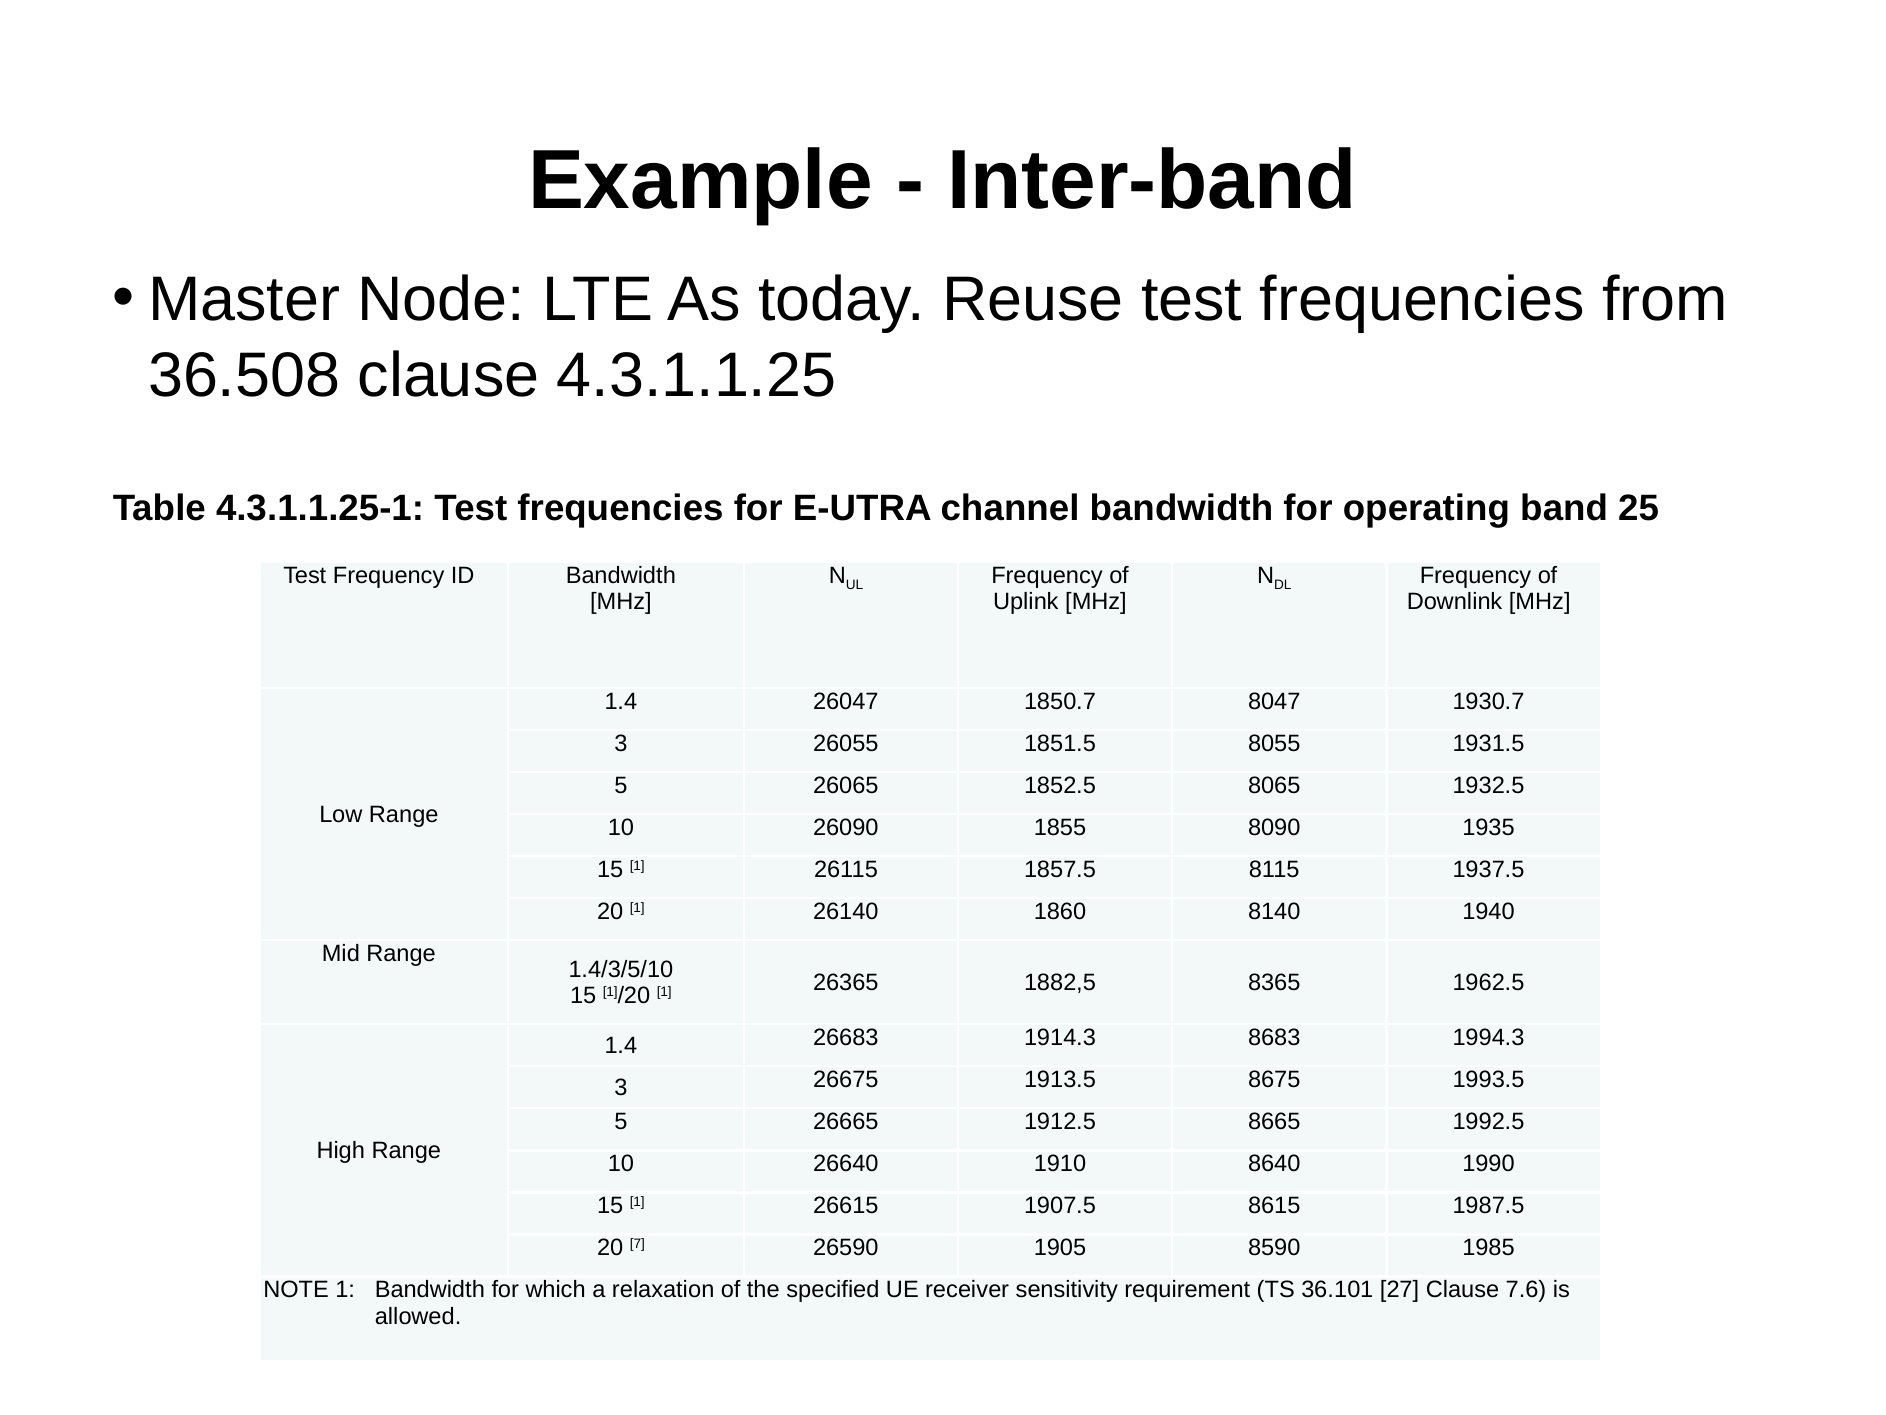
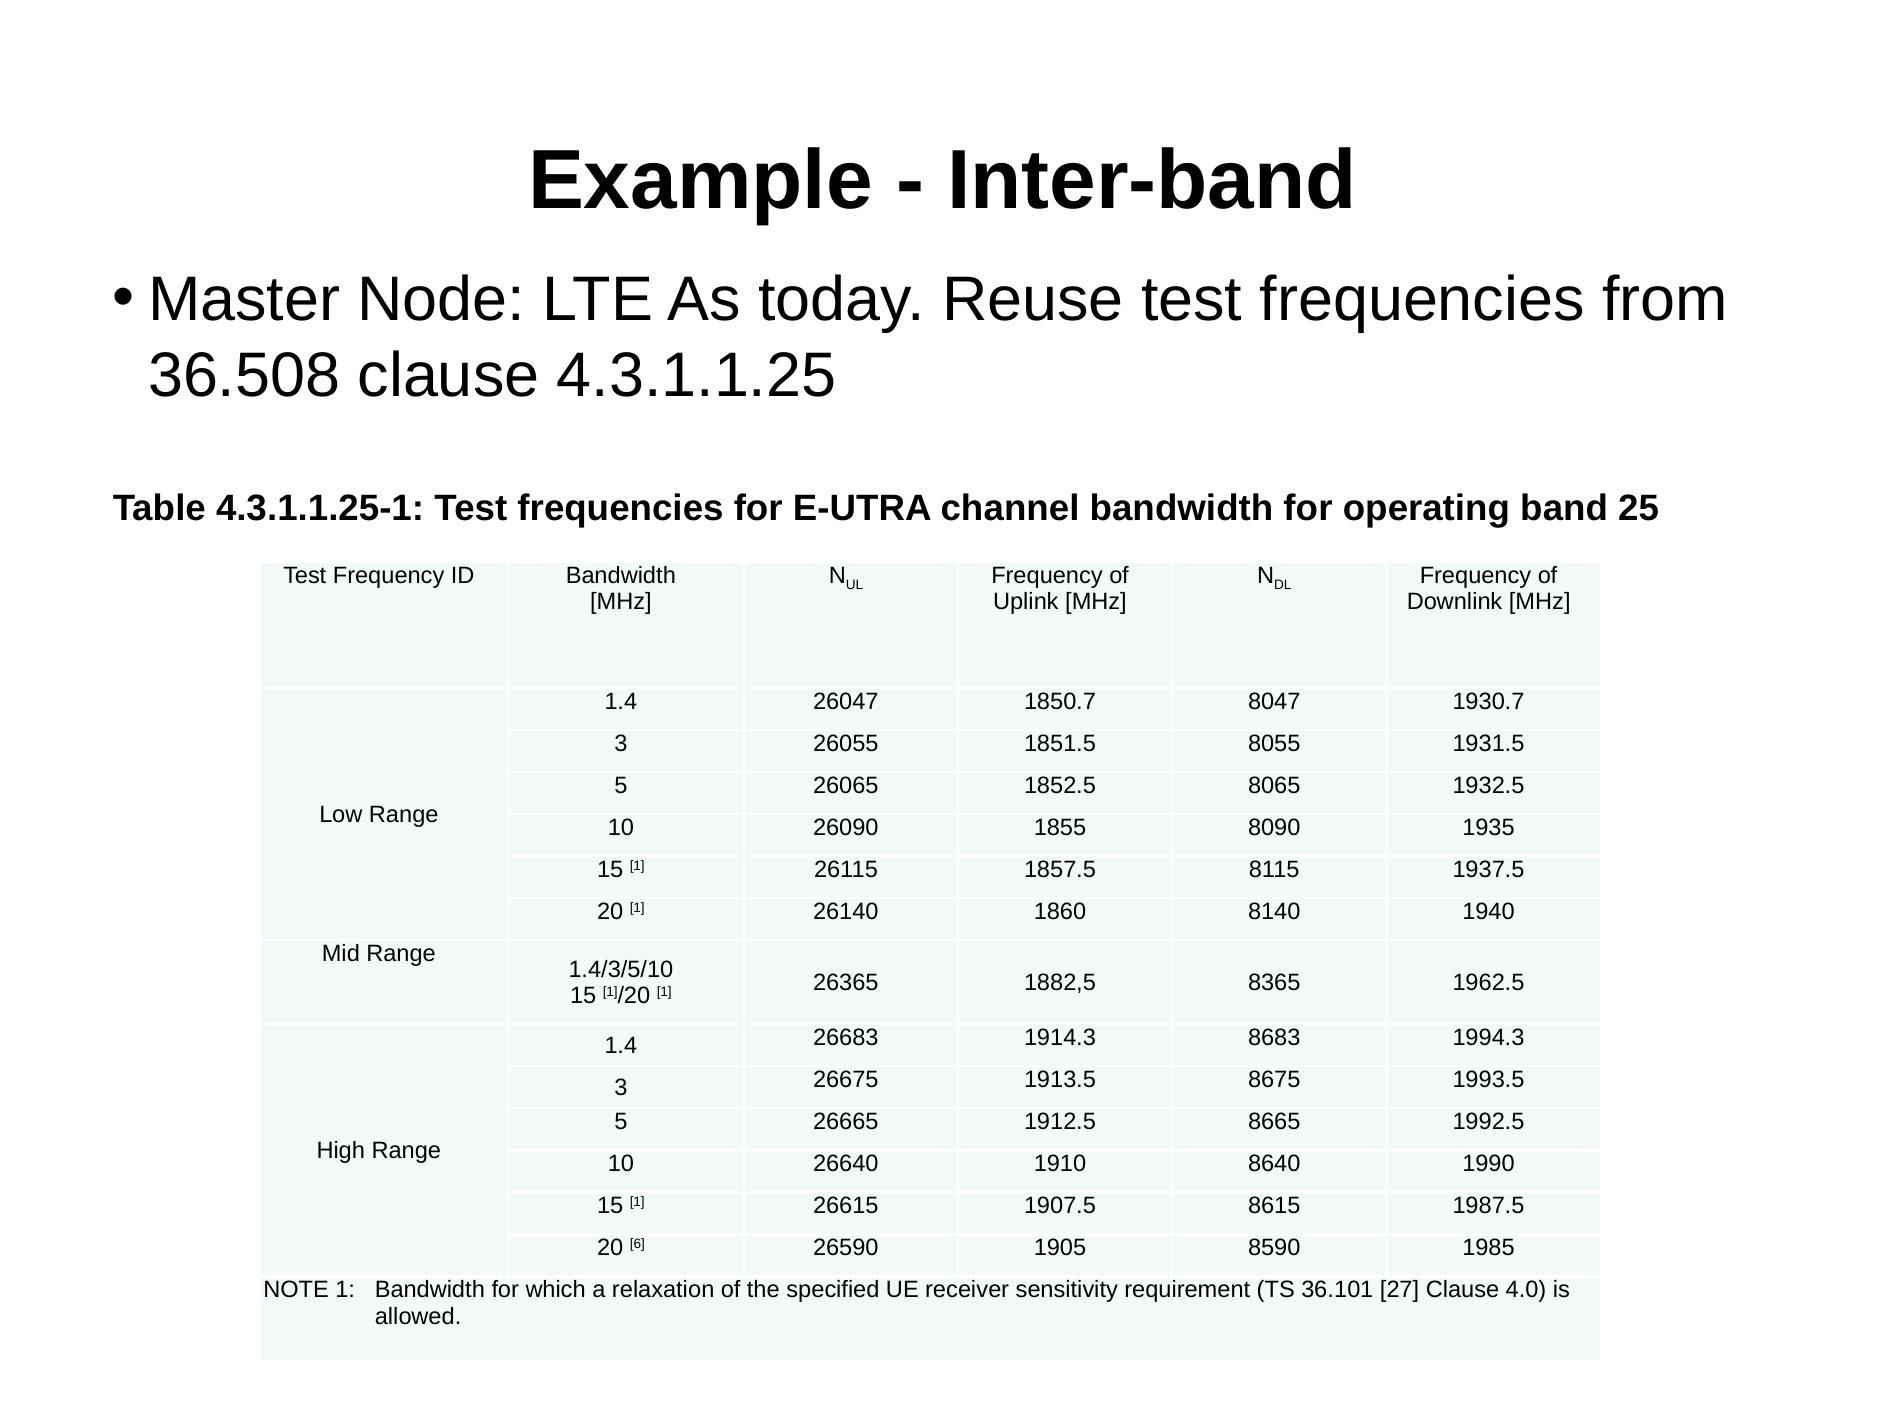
7: 7 -> 6 (637, 1244)
7.6: 7.6 -> 4.0 (1526, 1290)
